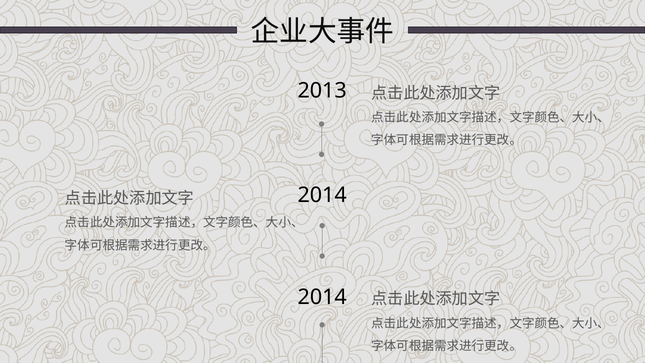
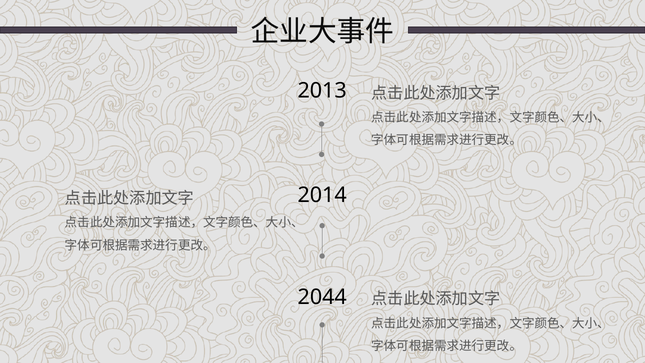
2014: 2014 -> 2044 (322, 297)
